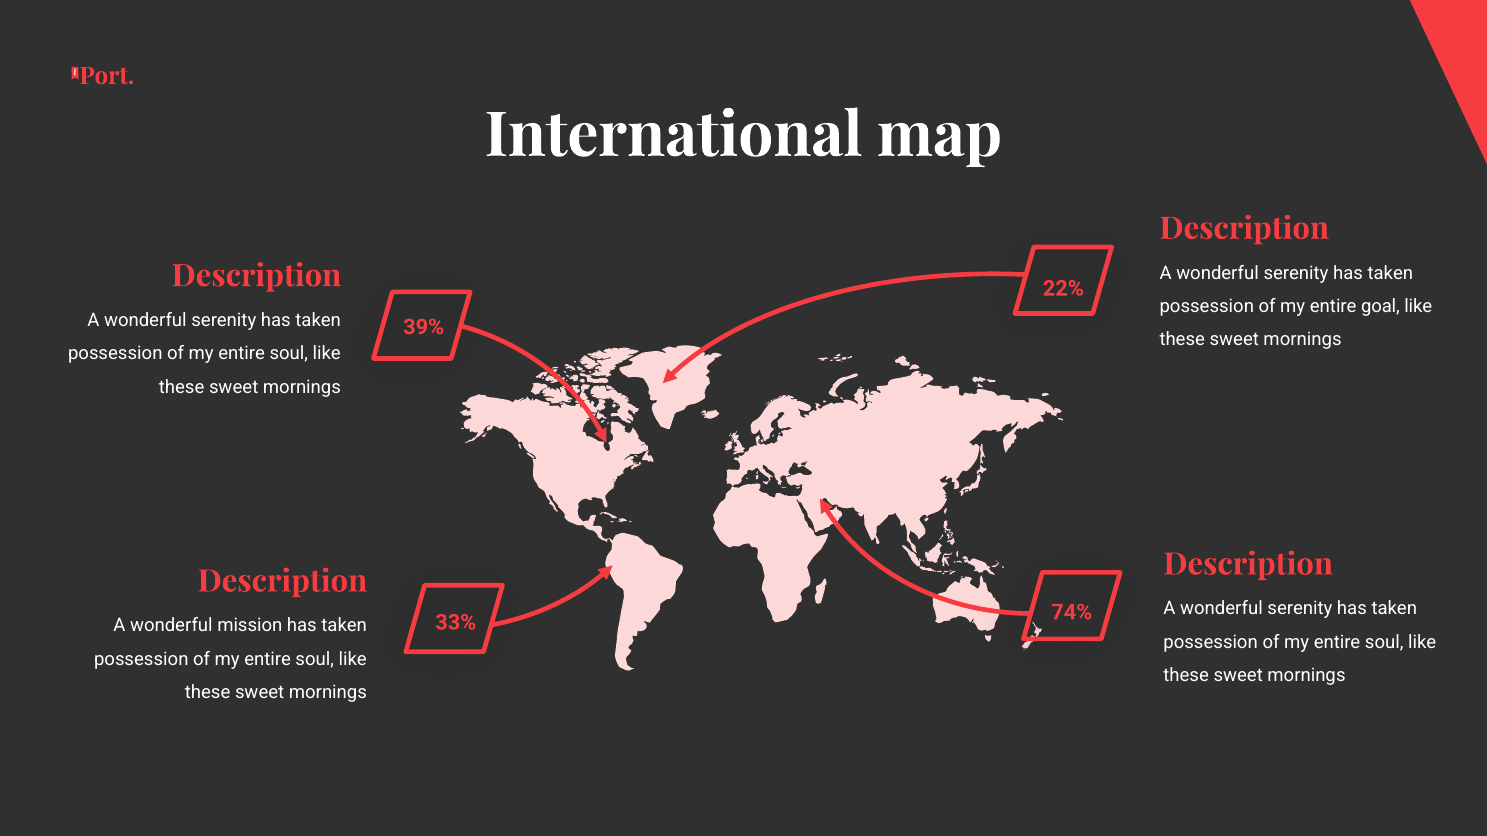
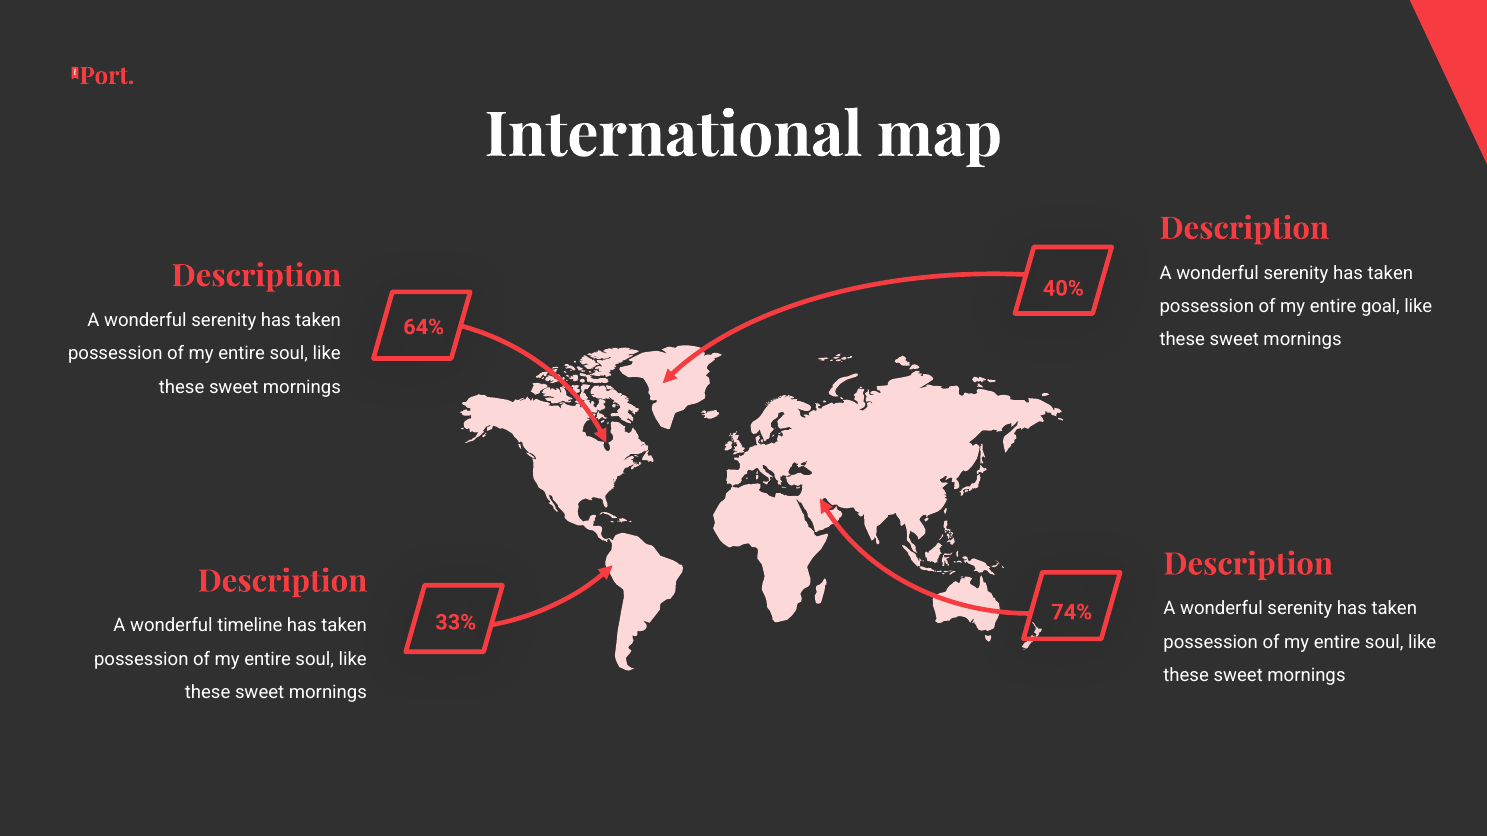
22%: 22% -> 40% (1063, 289)
39%: 39% -> 64% (424, 327)
mission: mission -> timeline (250, 626)
